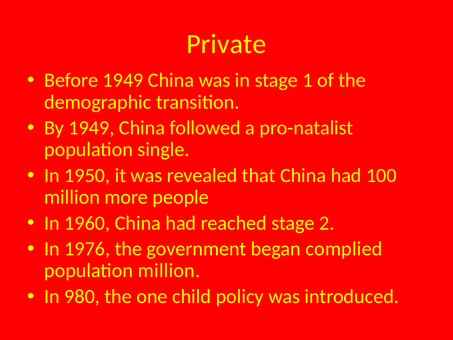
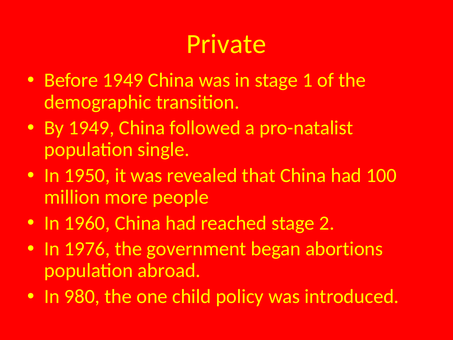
complied: complied -> abortions (344, 249)
population million: million -> abroad (169, 270)
